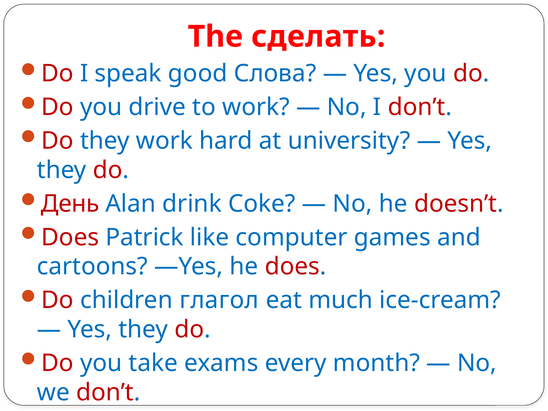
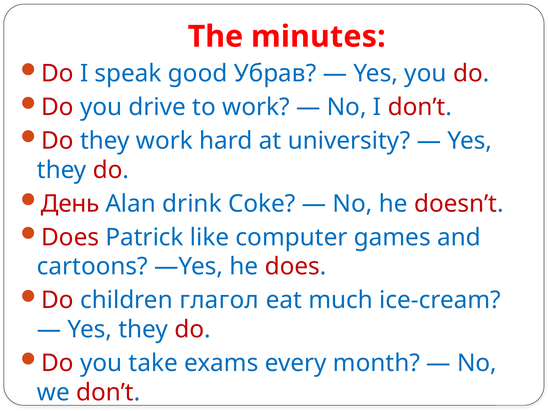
сделать: сделать -> minutes (318, 37)
Слова: Слова -> Убрав (275, 73)
